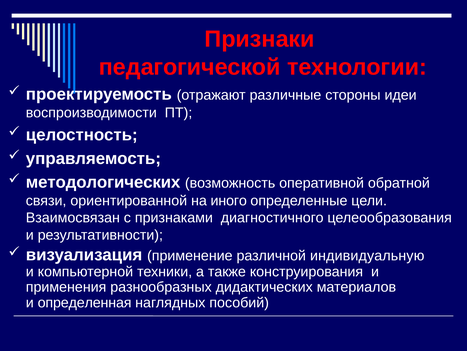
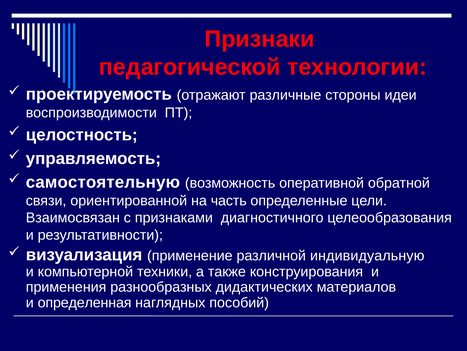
методологических: методологических -> самостоятельную (103, 182)
иного: иного -> часть (229, 200)
